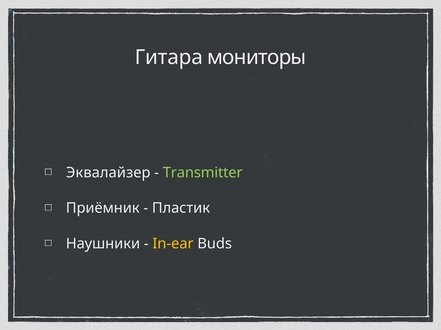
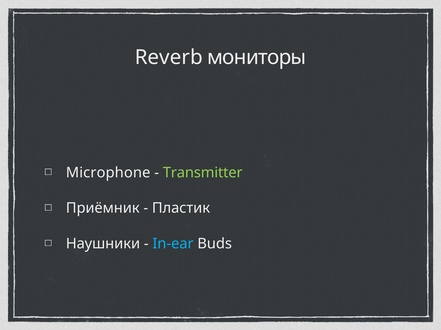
Гитара: Гитара -> Reverb (169, 57)
Эквалайзер: Эквалайзер -> Microphone (108, 173)
In-ear colour: yellow -> light blue (173, 244)
